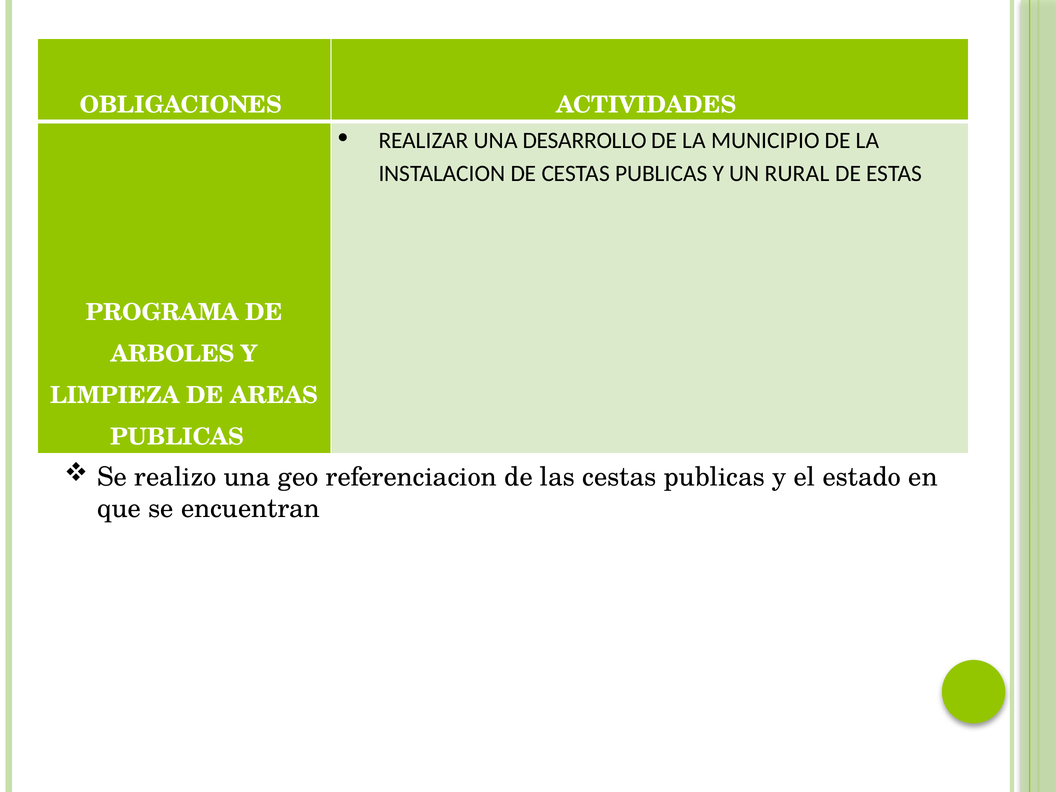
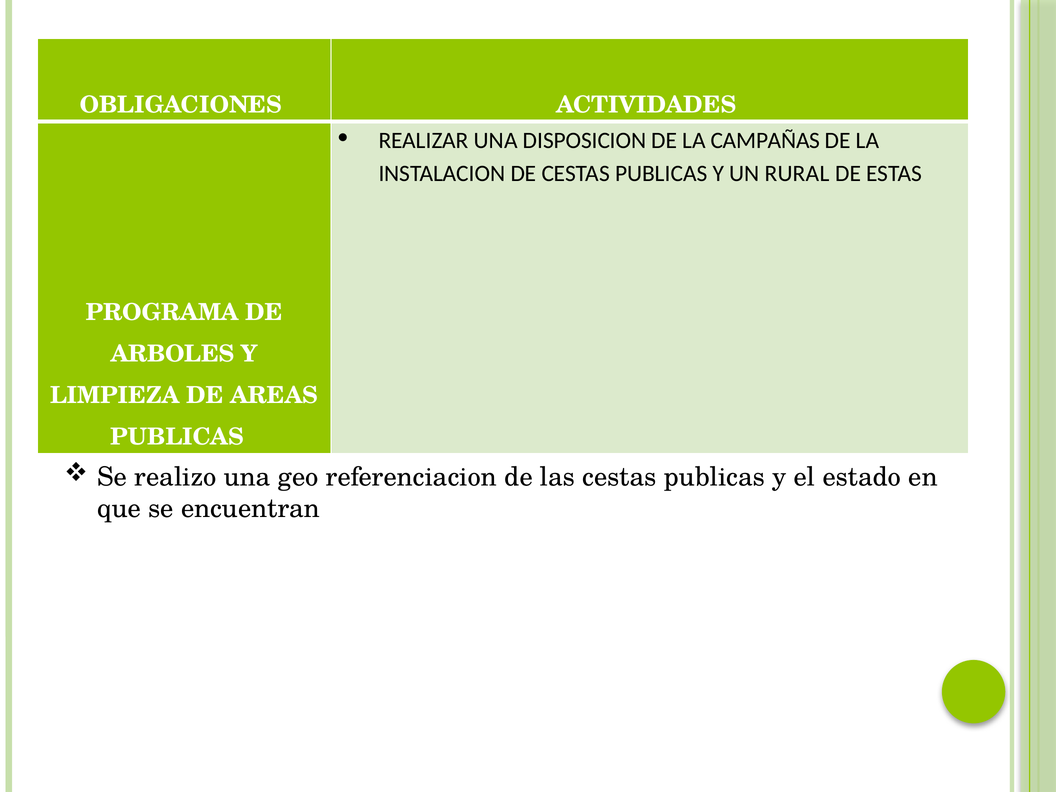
DESARROLLO: DESARROLLO -> DISPOSICION (585, 140)
MUNICIPIO: MUNICIPIO -> CAMPAÑAS (765, 140)
